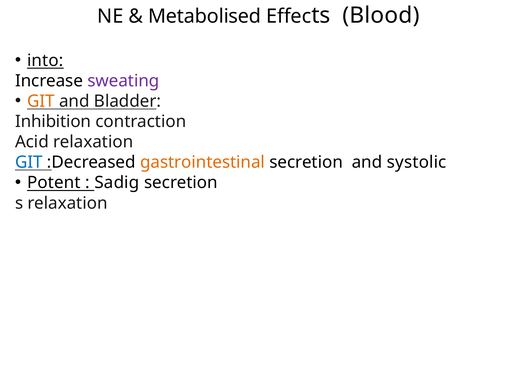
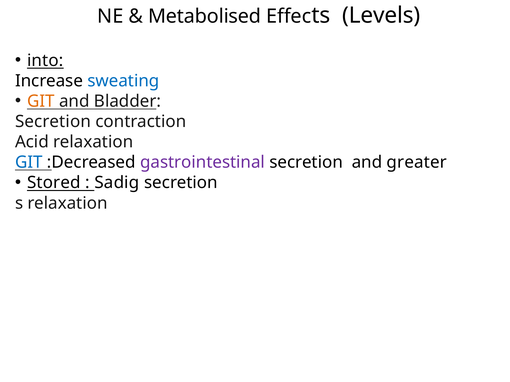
Blood: Blood -> Levels (381, 15)
sweating colour: purple -> blue (123, 81)
Inhibition: Inhibition -> Secretion (53, 122)
gastrointestinal colour: orange -> purple (203, 163)
systolic: systolic -> greater (417, 163)
Potent: Potent -> Stored (54, 183)
